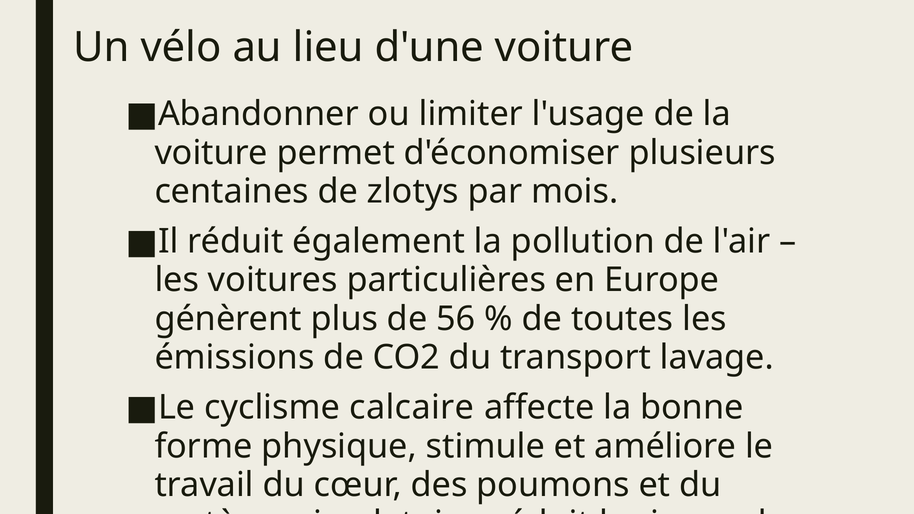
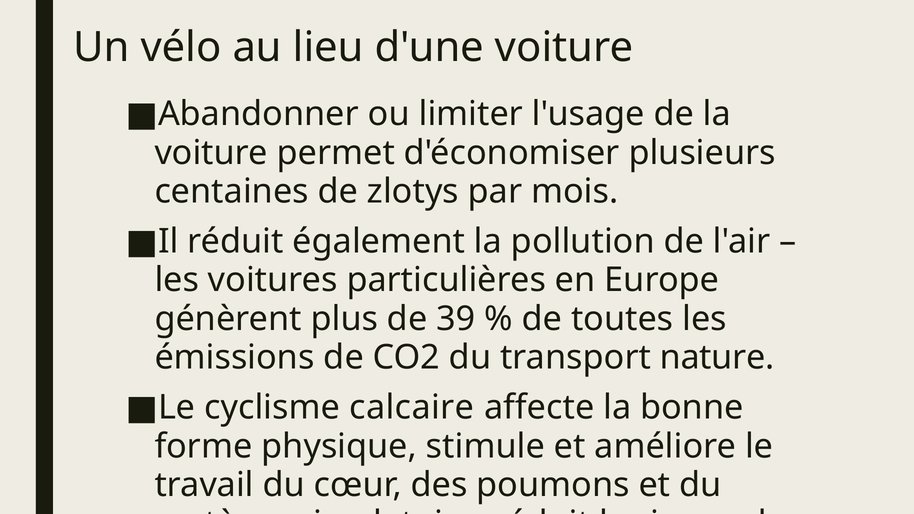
56: 56 -> 39 (456, 319)
lavage: lavage -> nature (717, 358)
